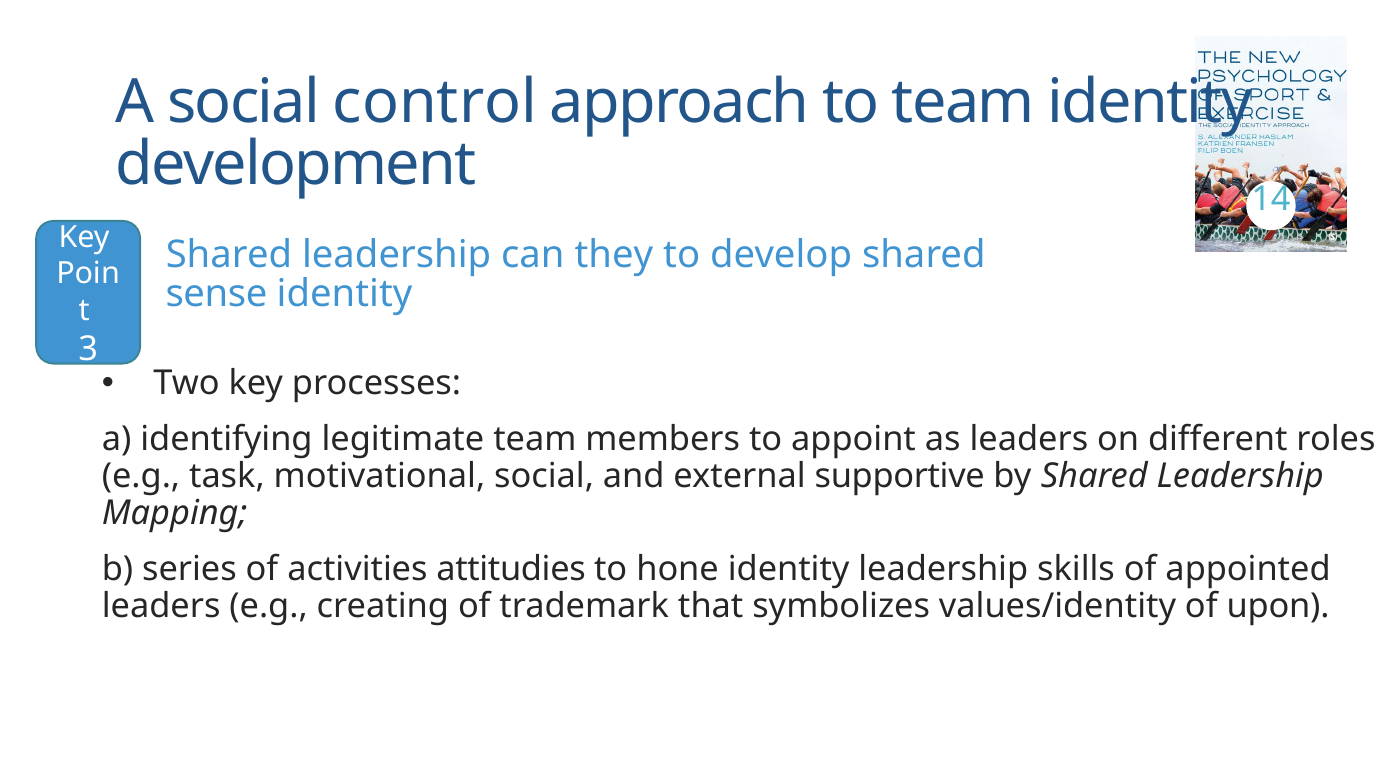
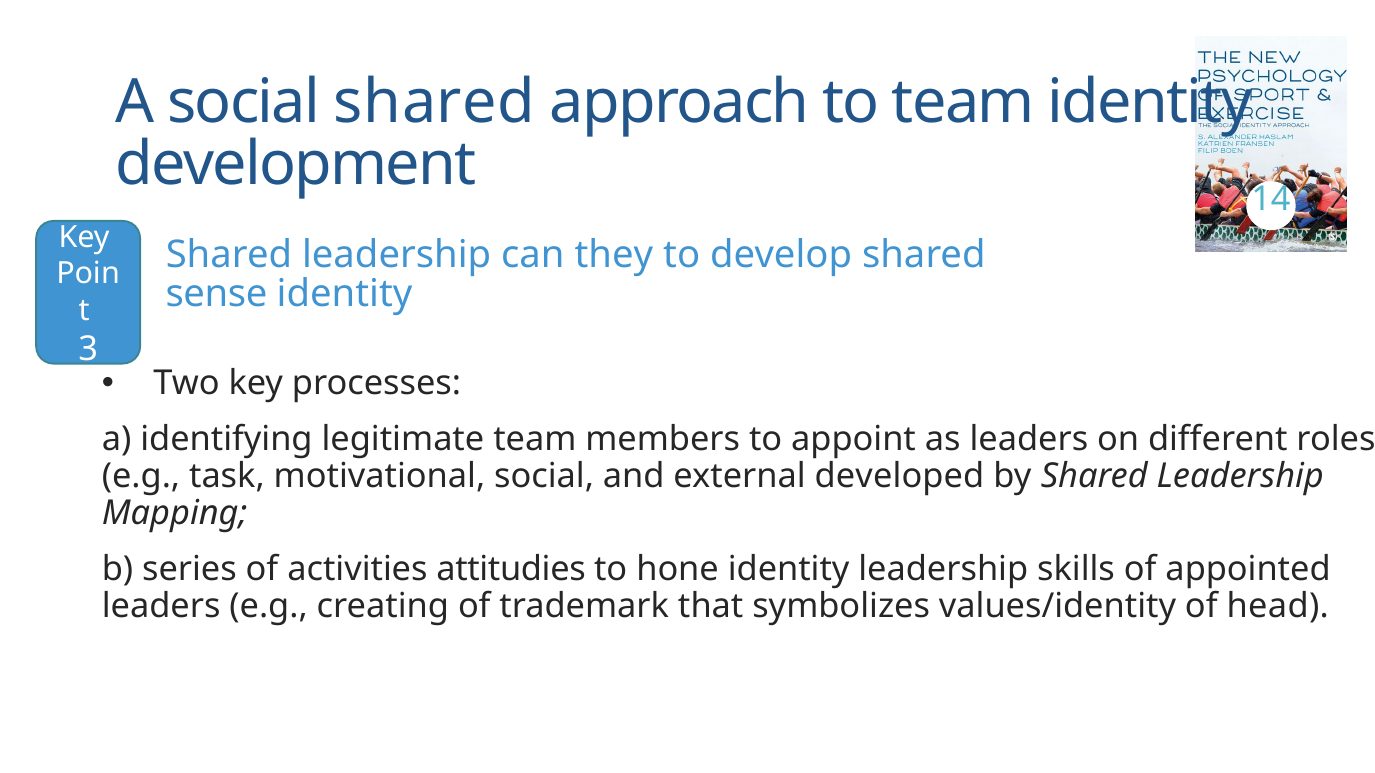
social control: control -> shared (435, 102)
supportive: supportive -> developed (899, 476)
upon: upon -> head (1278, 606)
